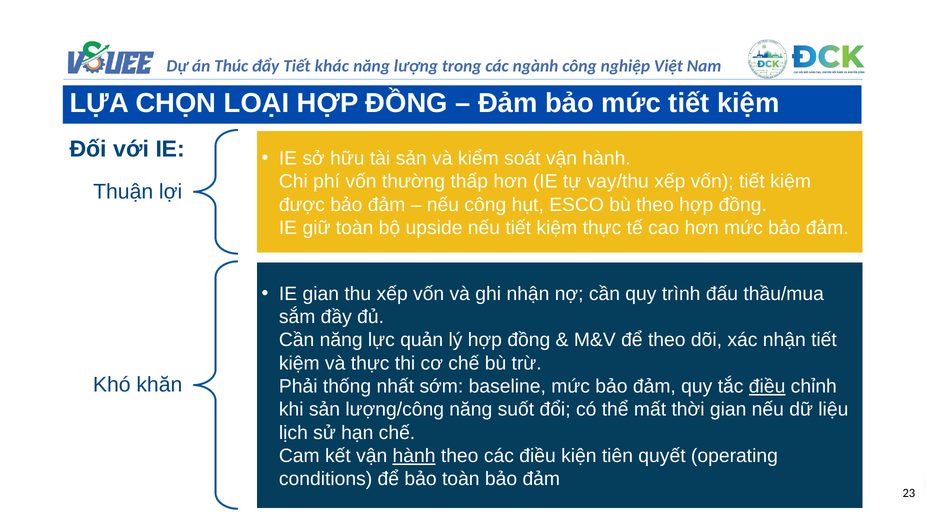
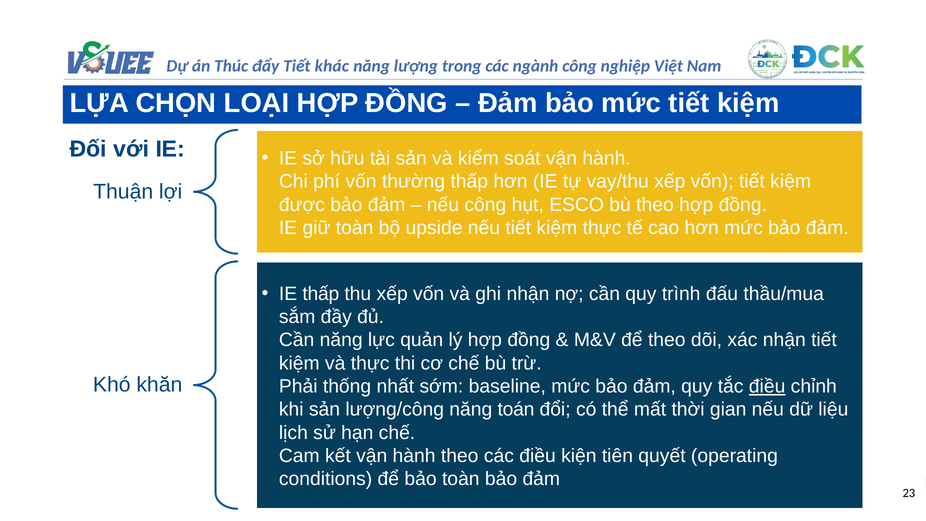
IE gian: gian -> thấp (321, 294)
suốt: suốt -> toán (516, 410)
hành underline: present -> none (414, 456)
